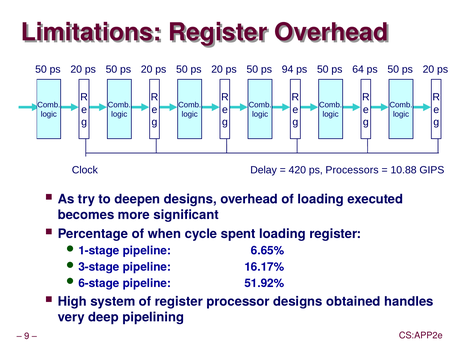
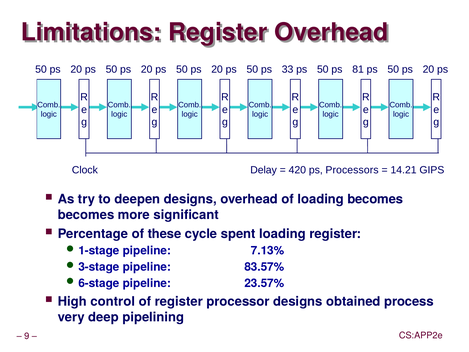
94: 94 -> 33 (288, 69)
64: 64 -> 81 (358, 69)
10.88: 10.88 -> 14.21 (404, 170)
loading executed: executed -> becomes (375, 199)
when: when -> these (164, 233)
6.65%: 6.65% -> 7.13% (268, 250)
16.17%: 16.17% -> 83.57% (264, 267)
51.92%: 51.92% -> 23.57% (264, 283)
system: system -> control (113, 301)
handles: handles -> process (409, 301)
